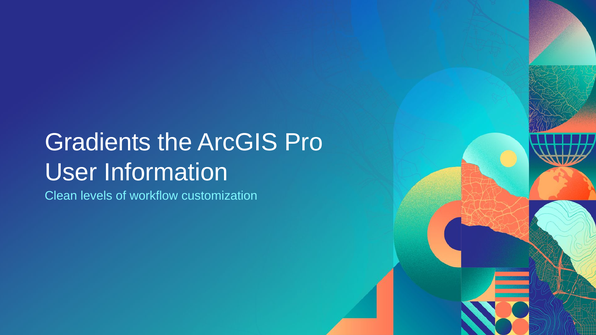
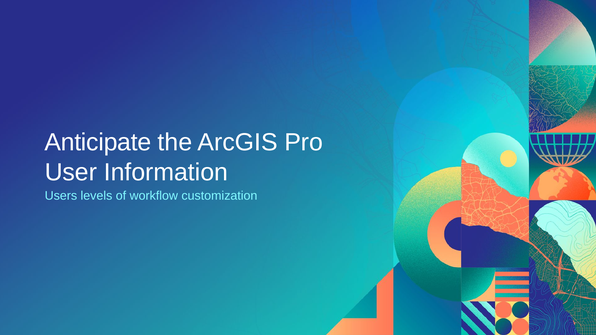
Gradients: Gradients -> Anticipate (98, 143)
Clean: Clean -> Users (61, 196)
